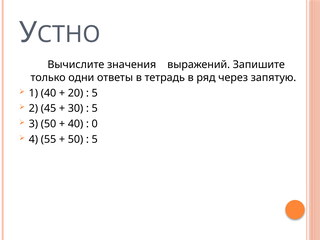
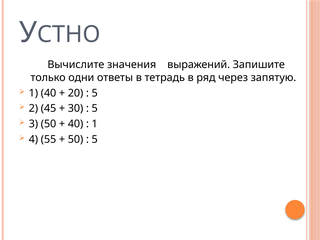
0: 0 -> 1 (95, 124)
